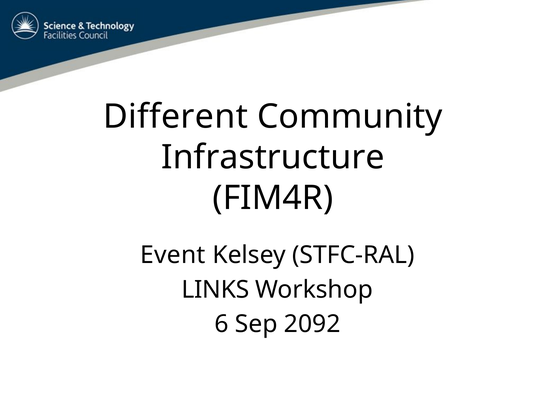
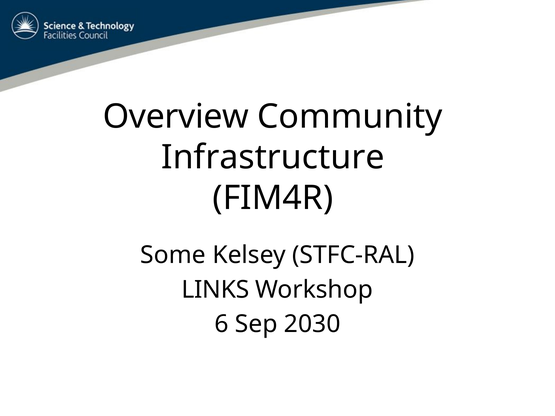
Different: Different -> Overview (176, 117)
Event: Event -> Some (173, 255)
2092: 2092 -> 2030 (312, 324)
